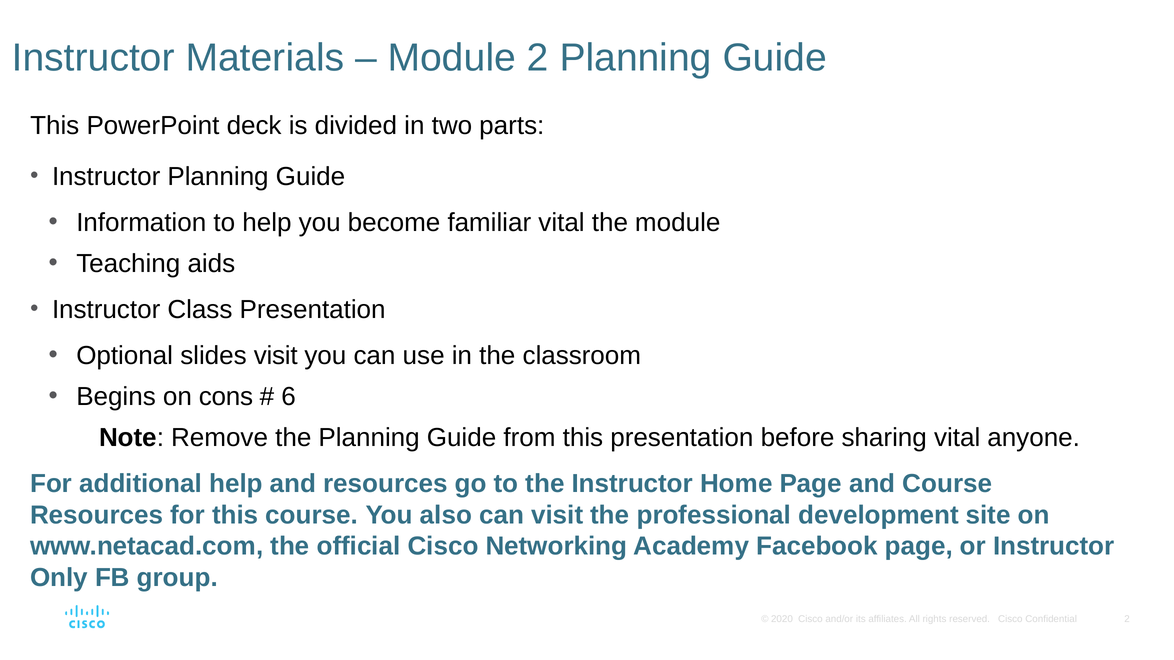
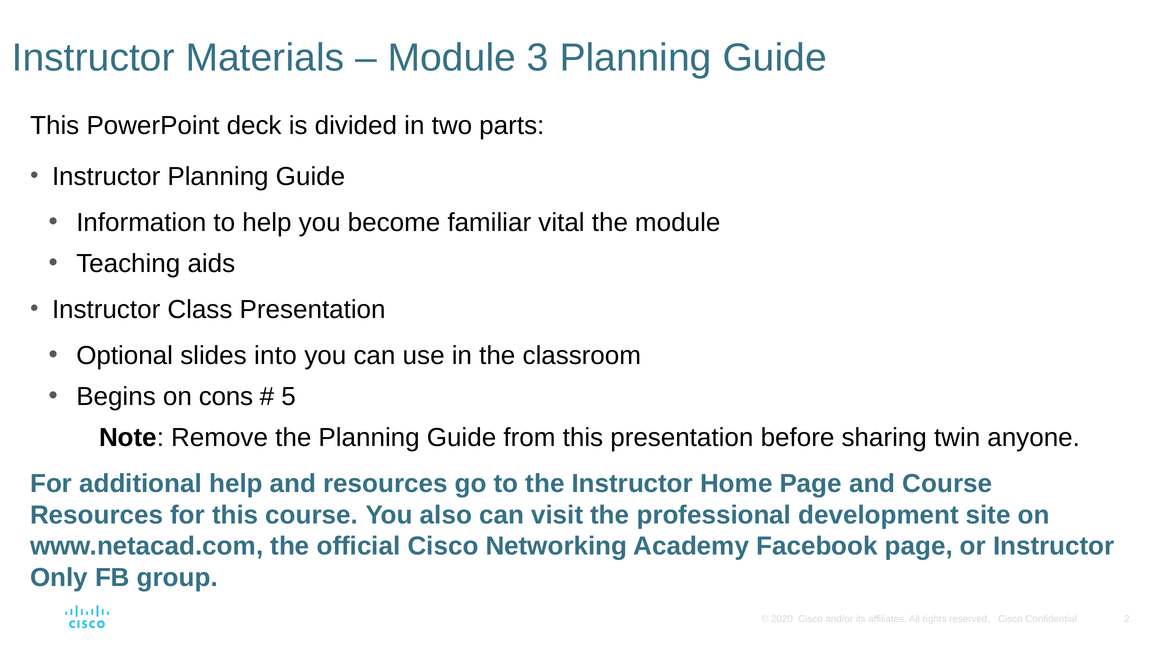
Module 2: 2 -> 3 (538, 58)
slides visit: visit -> into (275, 356)
6: 6 -> 5 (289, 397)
sharing vital: vital -> twin (957, 438)
